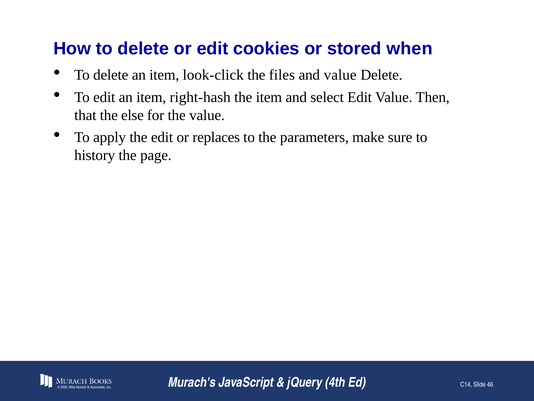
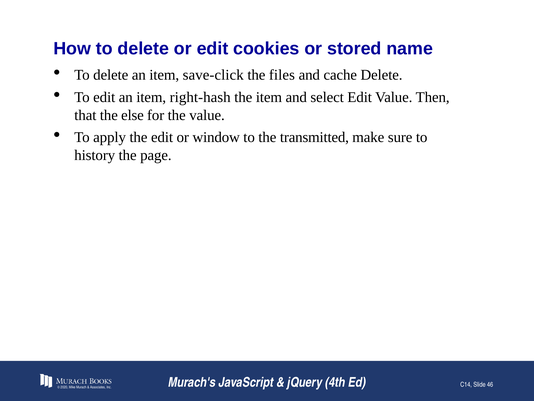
when: when -> name (410, 49)
look-click: look-click -> save-click (213, 75)
and value: value -> cache (340, 75)
replaces: replaces -> window (216, 137)
parameters: parameters -> transmitted (314, 137)
